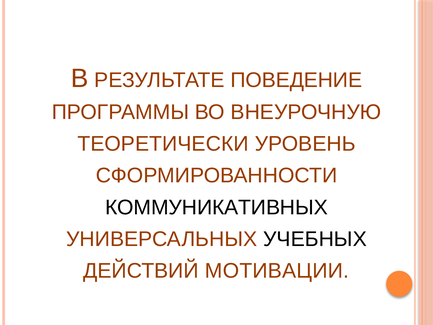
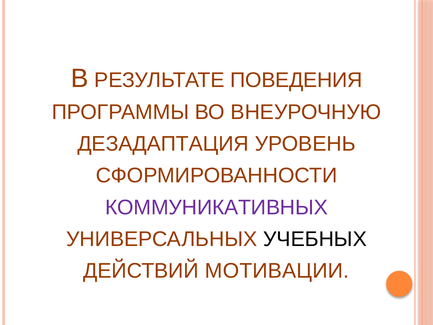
ПОВЕДЕНИЕ: ПОВЕДЕНИЕ -> ПОВЕДЕНИЯ (296, 80)
ТЕОРЕТИЧЕСКИ: ТЕОРЕТИЧЕСКИ -> ДЕЗАДАПТАЦИЯ (163, 144)
КОММУНИКАТИВНЫХ colour: black -> purple (216, 207)
